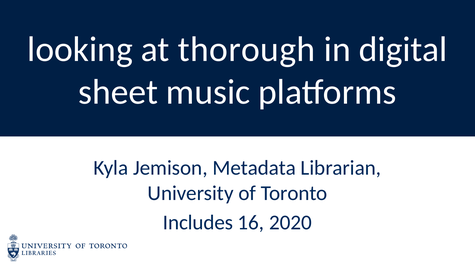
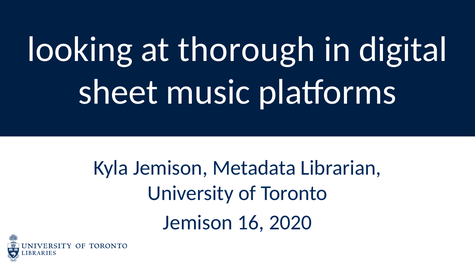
Includes: Includes -> Jemison (198, 223)
